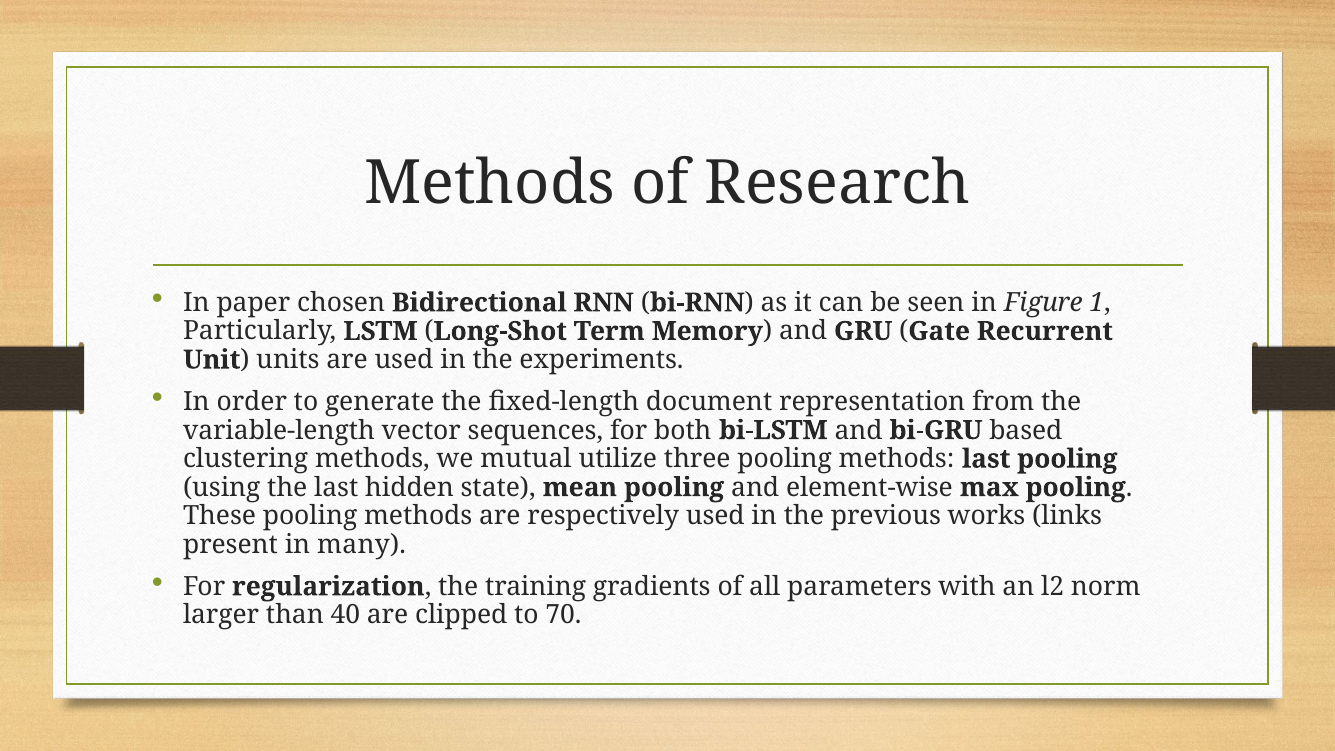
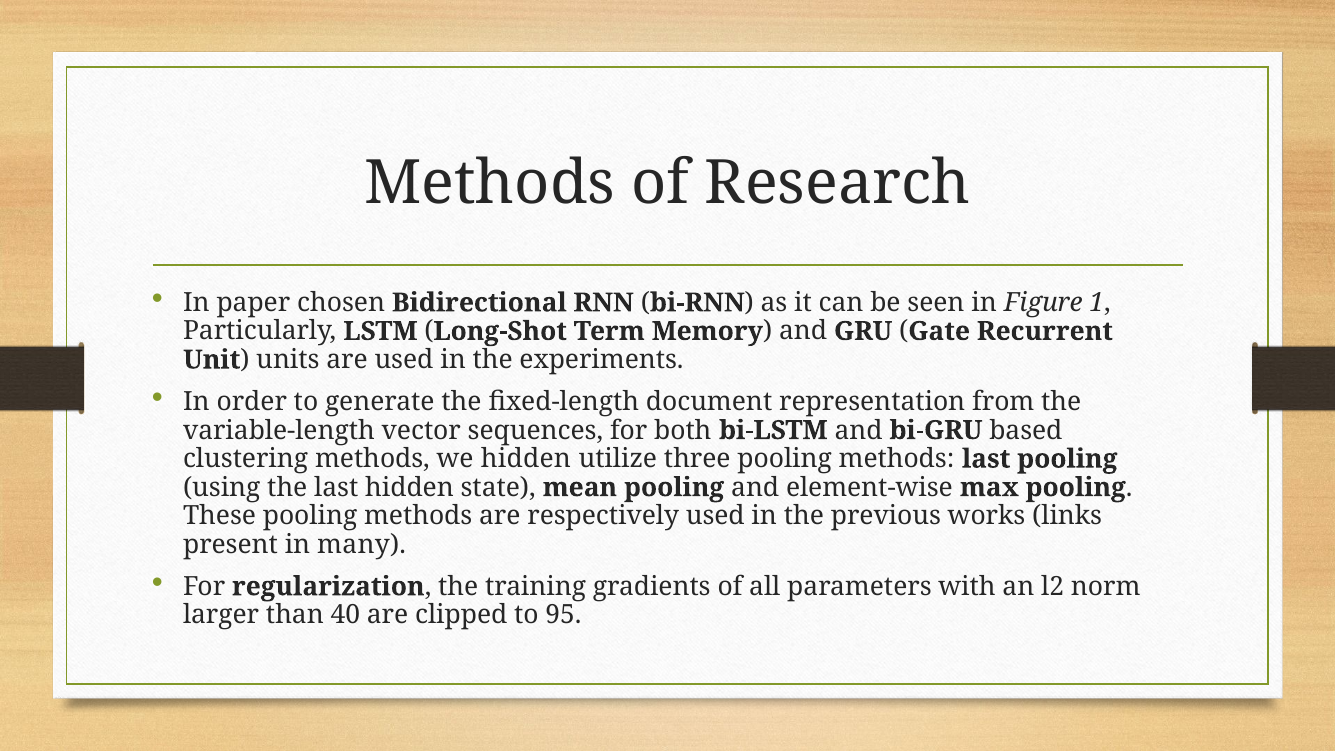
we mutual: mutual -> hidden (526, 459)
70: 70 -> 95 (563, 615)
